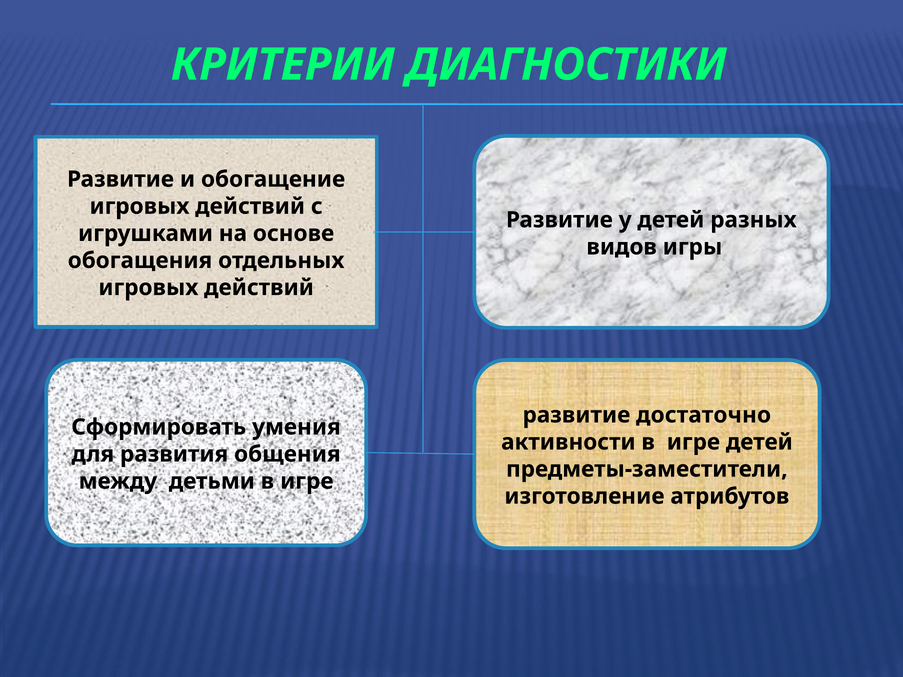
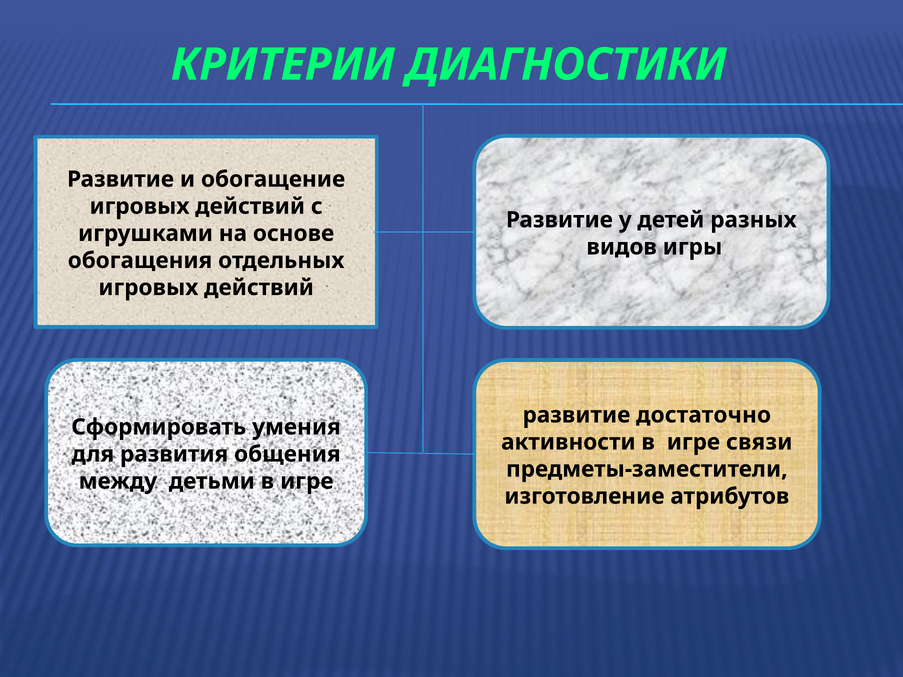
игре детей: детей -> связи (759, 442)
